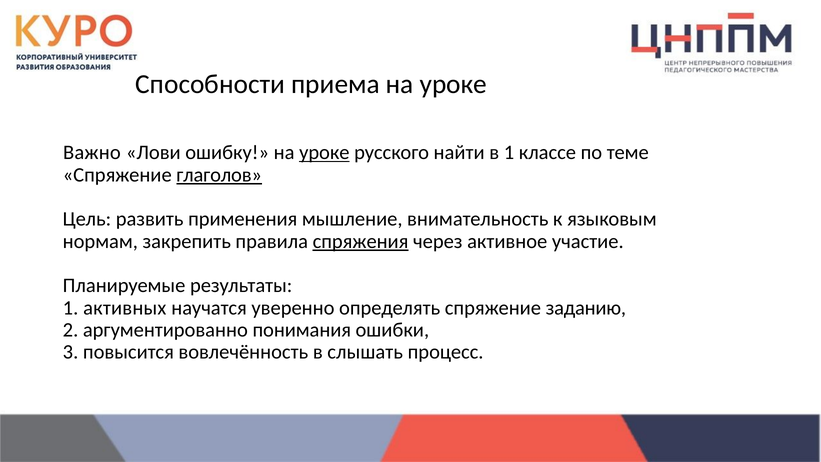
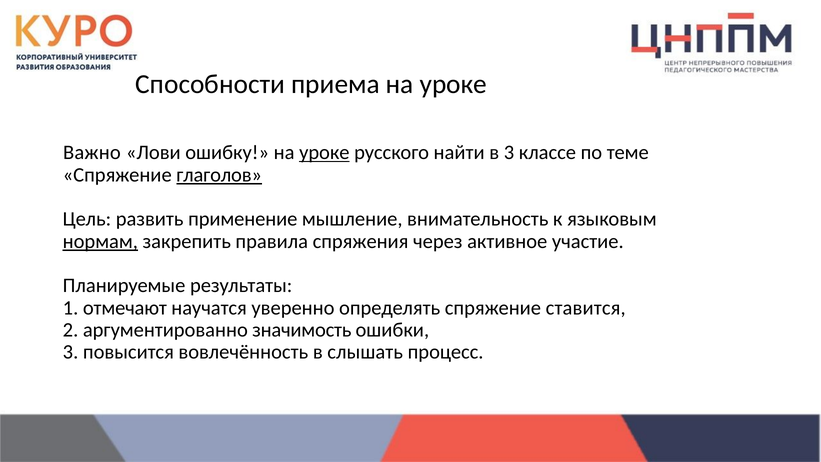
в 1: 1 -> 3 (509, 153)
применения: применения -> применение (243, 219)
нормам underline: none -> present (100, 241)
спряжения underline: present -> none (361, 241)
активных: активных -> отмечают (125, 308)
заданию: заданию -> ставится (586, 308)
понимания: понимания -> значимость (302, 330)
